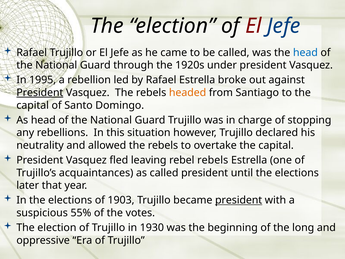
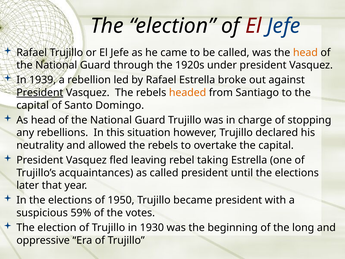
head colour: blue -> orange (305, 53)
1995: 1995 -> 1939 (43, 80)
rebel rebels: rebels -> taking (213, 160)
1903: 1903 -> 1950 (121, 200)
president underline: present -> none (239, 200)
55%: 55% -> 59% (81, 213)
